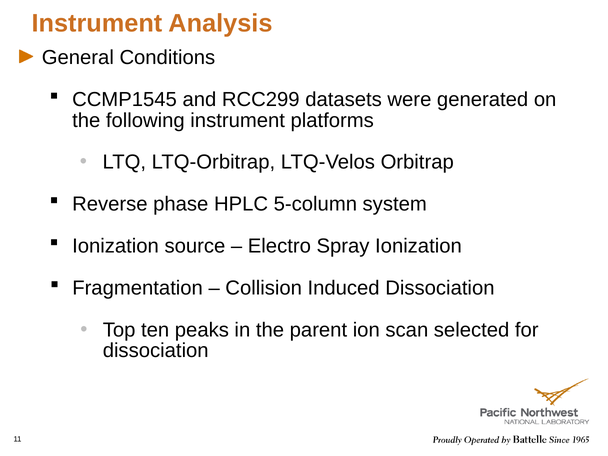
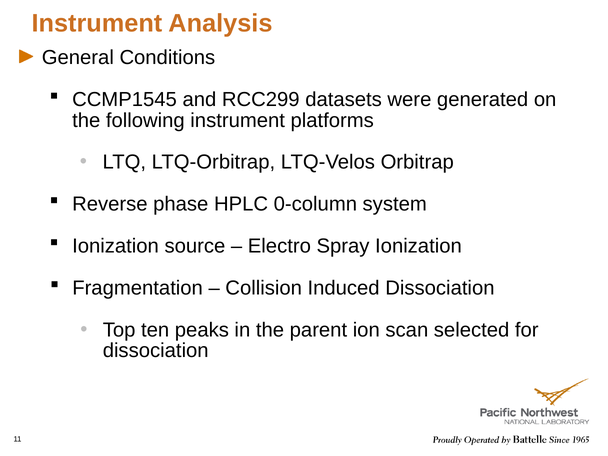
5-column: 5-column -> 0-column (315, 204)
